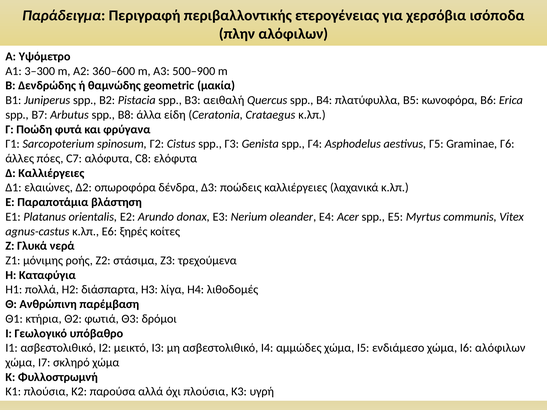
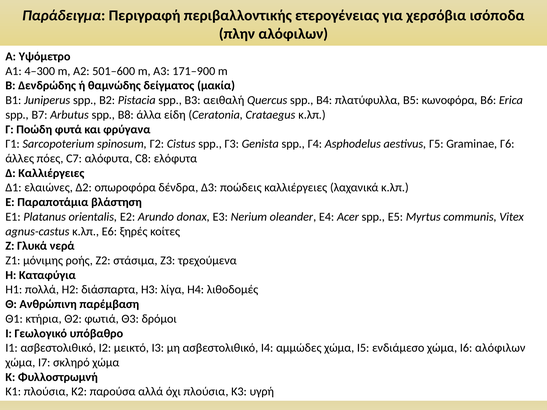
3–300: 3–300 -> 4–300 (40, 71)
360–600: 360–600 -> 501–600 (114, 71)
500–900: 500–900 -> 171–900 (194, 71)
geometric: geometric -> δείγματος (169, 86)
